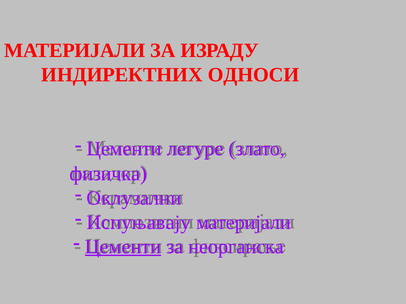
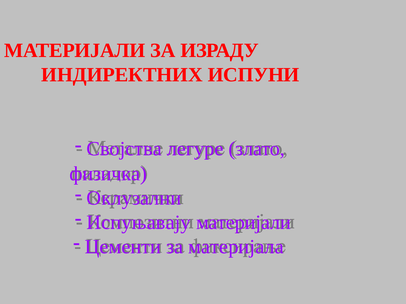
ОДНОСИ: ОДНОСИ -> ИСПУНИ (254, 75)
Цементи: Цементи -> Својства (124, 149)
Цементи underline: present -> none (123, 247)
неорганска: неорганска -> материјала (236, 247)
